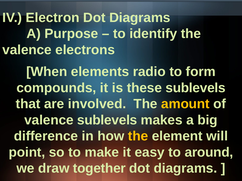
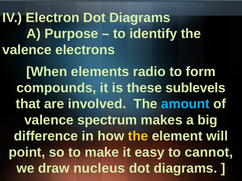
amount colour: yellow -> light blue (185, 104)
valence sublevels: sublevels -> spectrum (107, 120)
around: around -> cannot (209, 153)
together: together -> nucleus (99, 169)
